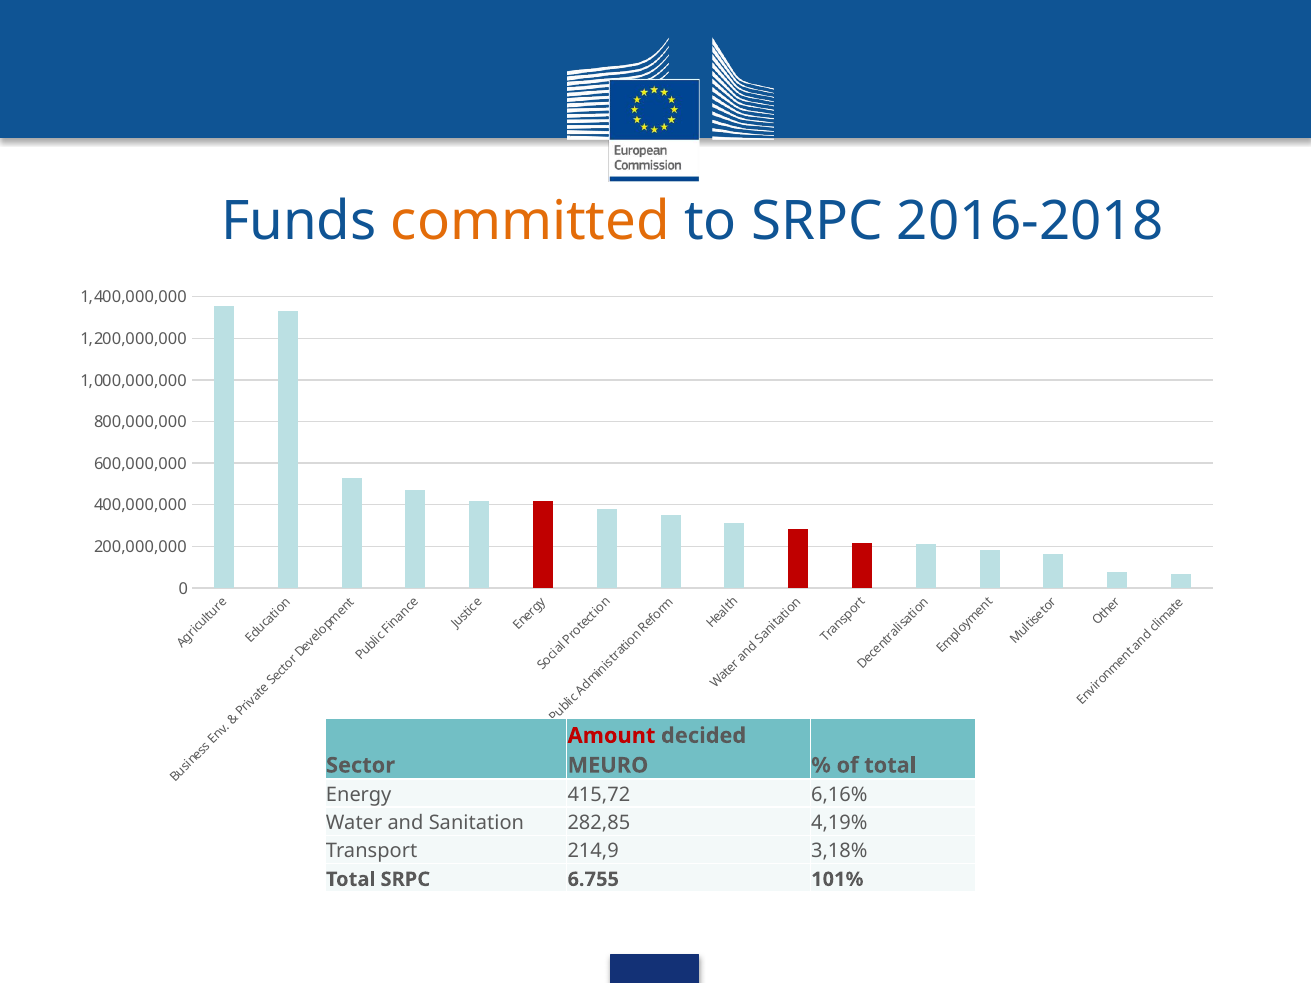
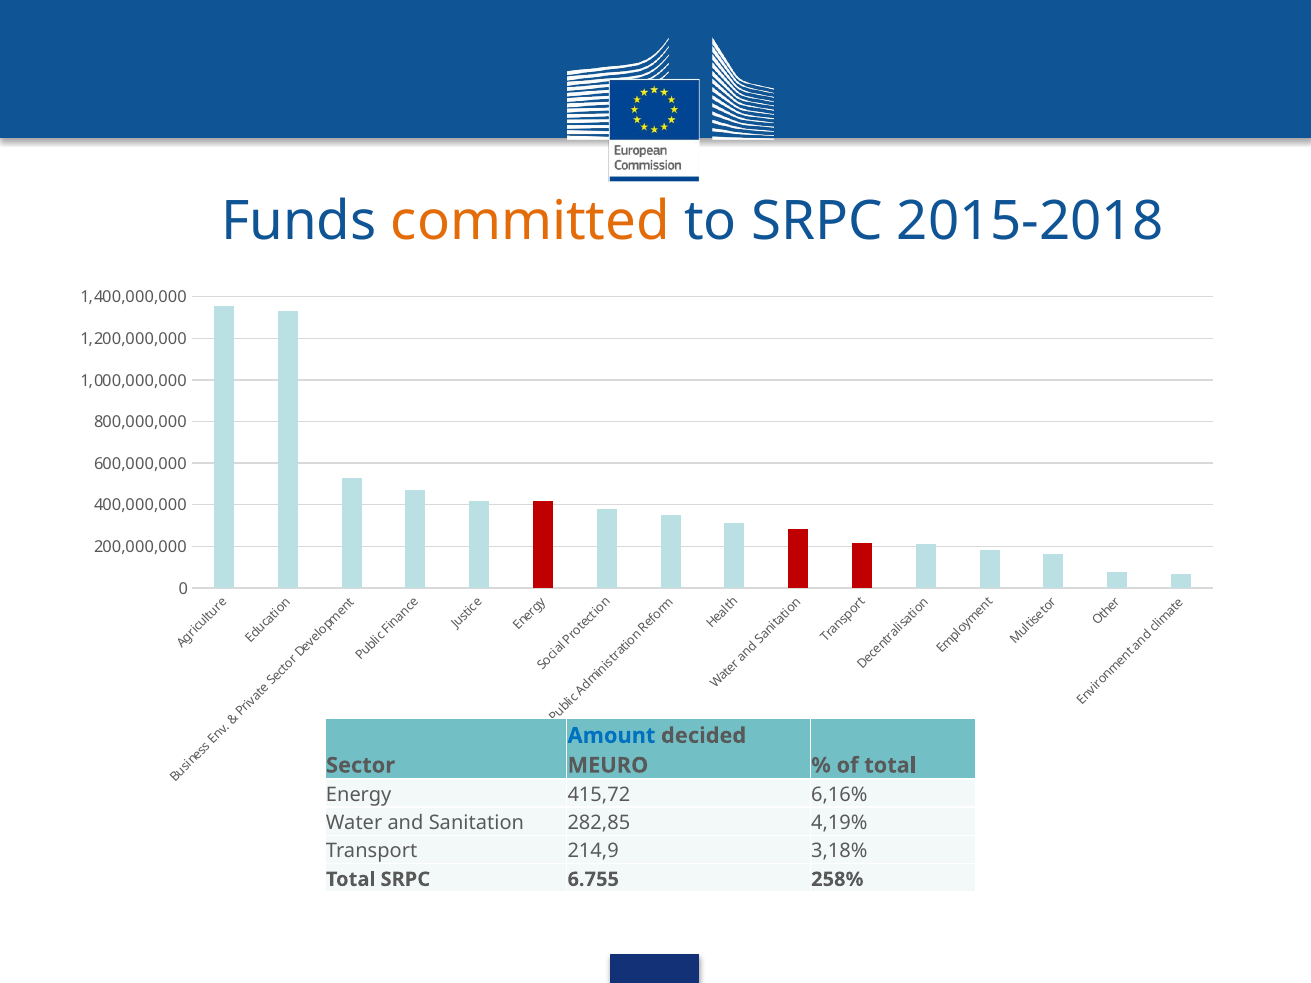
2016-2018: 2016-2018 -> 2015-2018 (1030, 221)
Amount colour: red -> blue (611, 736)
101%: 101% -> 258% (837, 880)
